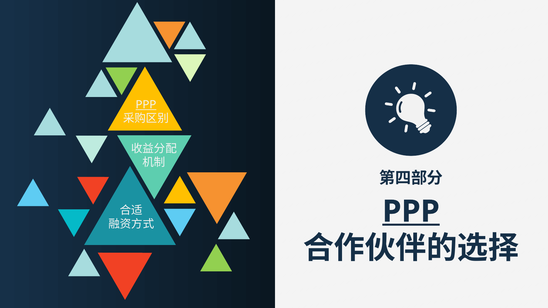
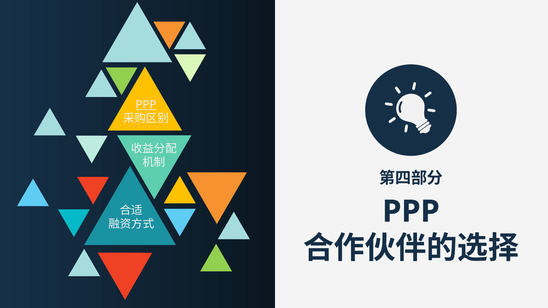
PPP underline: present -> none (411, 212)
